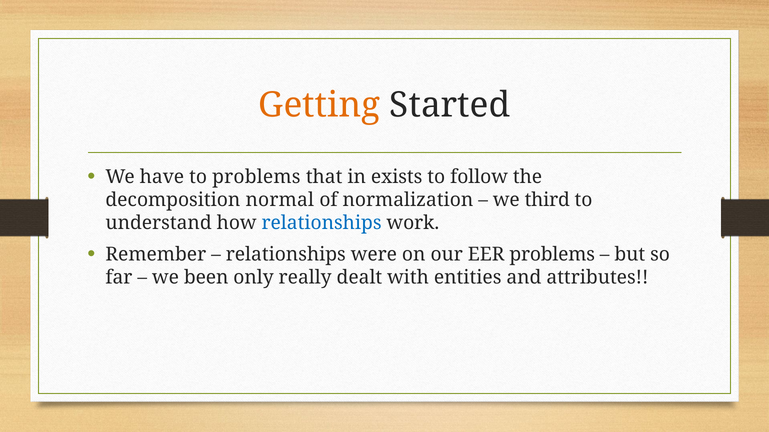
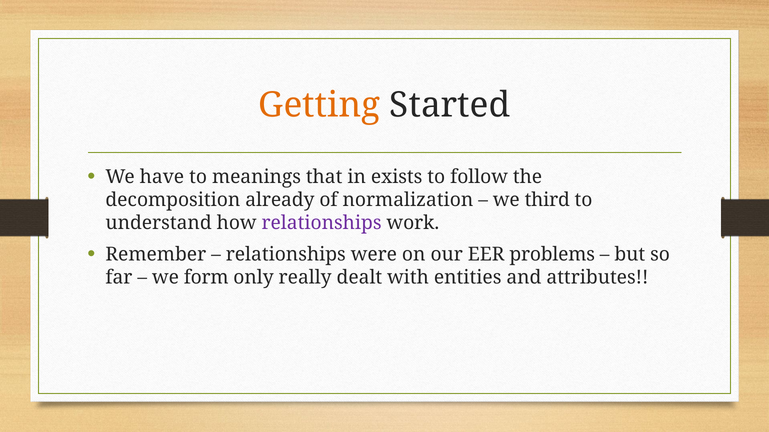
to problems: problems -> meanings (256, 177)
normal: normal -> already (280, 200)
relationships colour: blue -> purple (322, 223)
been: been -> form (206, 278)
